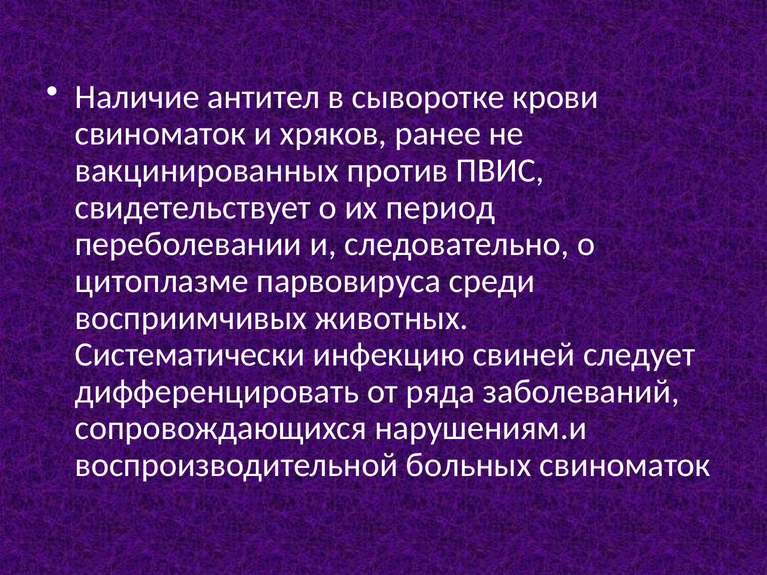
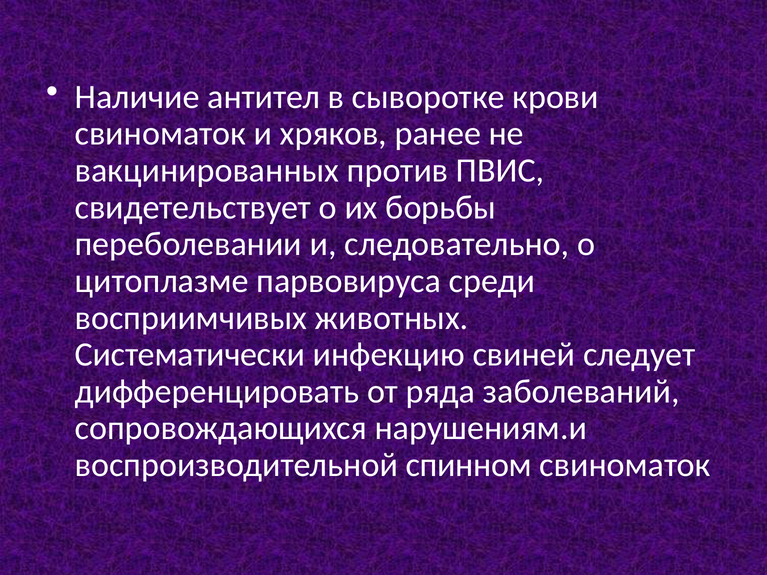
период: период -> борьбы (441, 207)
больных: больных -> спинном (469, 465)
